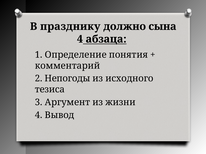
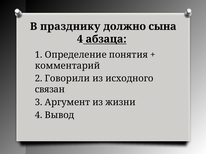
Непогоды: Непогоды -> Говорили (67, 79)
тезиса: тезиса -> связан (50, 90)
